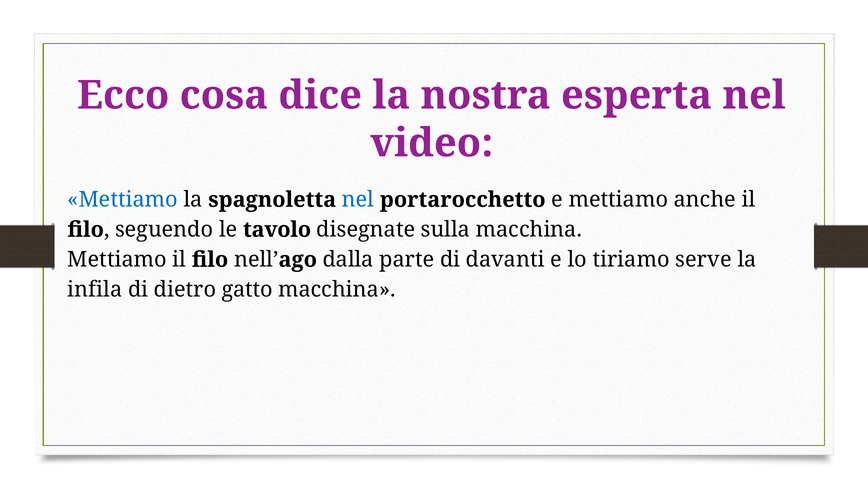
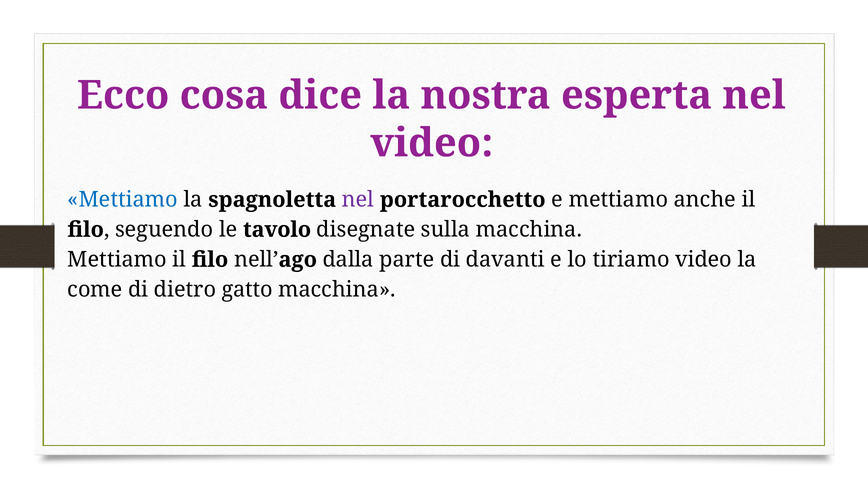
nel colour: blue -> purple (358, 199)
tiriamo serve: serve -> video (704, 259)
infila: infila -> come (95, 289)
